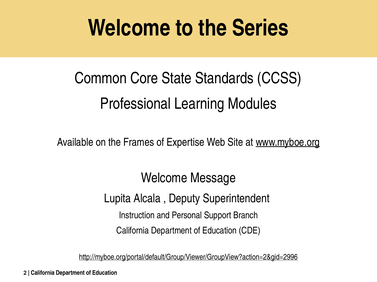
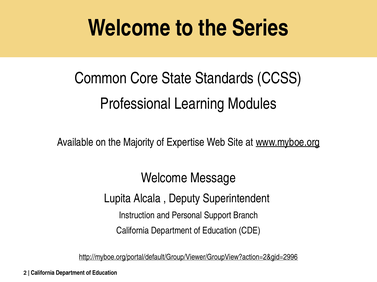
Frames: Frames -> Majority (139, 143)
